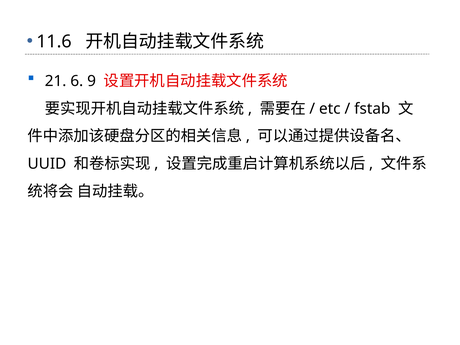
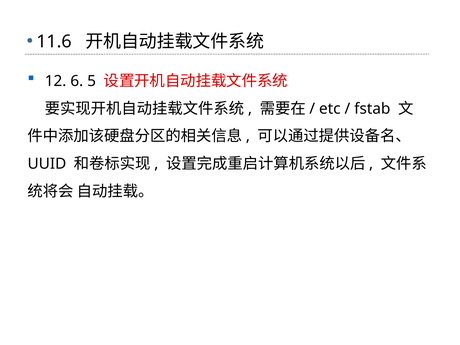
21: 21 -> 12 (56, 81)
9: 9 -> 5 (92, 81)
